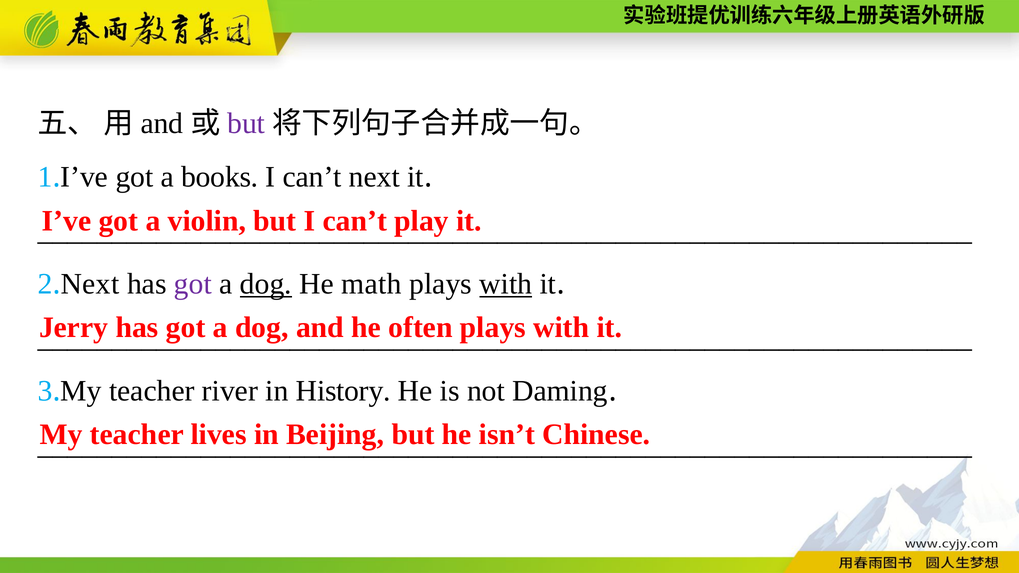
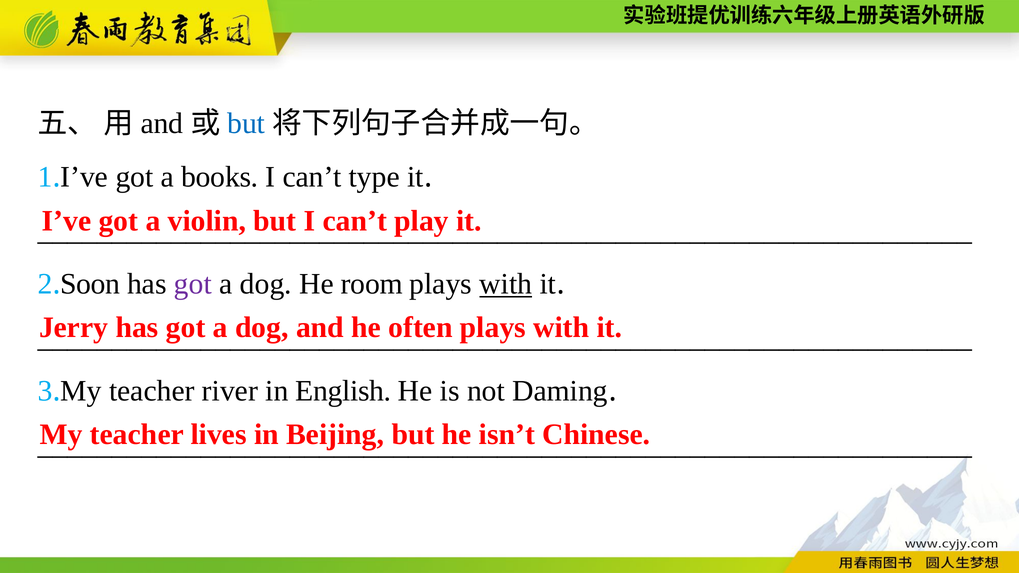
but colour: purple -> blue (246, 124)
can’t next: next -> type (374, 177)
Next: Next -> Soon (90, 284)
dog underline: present -> none (266, 284)
math: math -> room (372, 284)
History: History -> English (343, 391)
